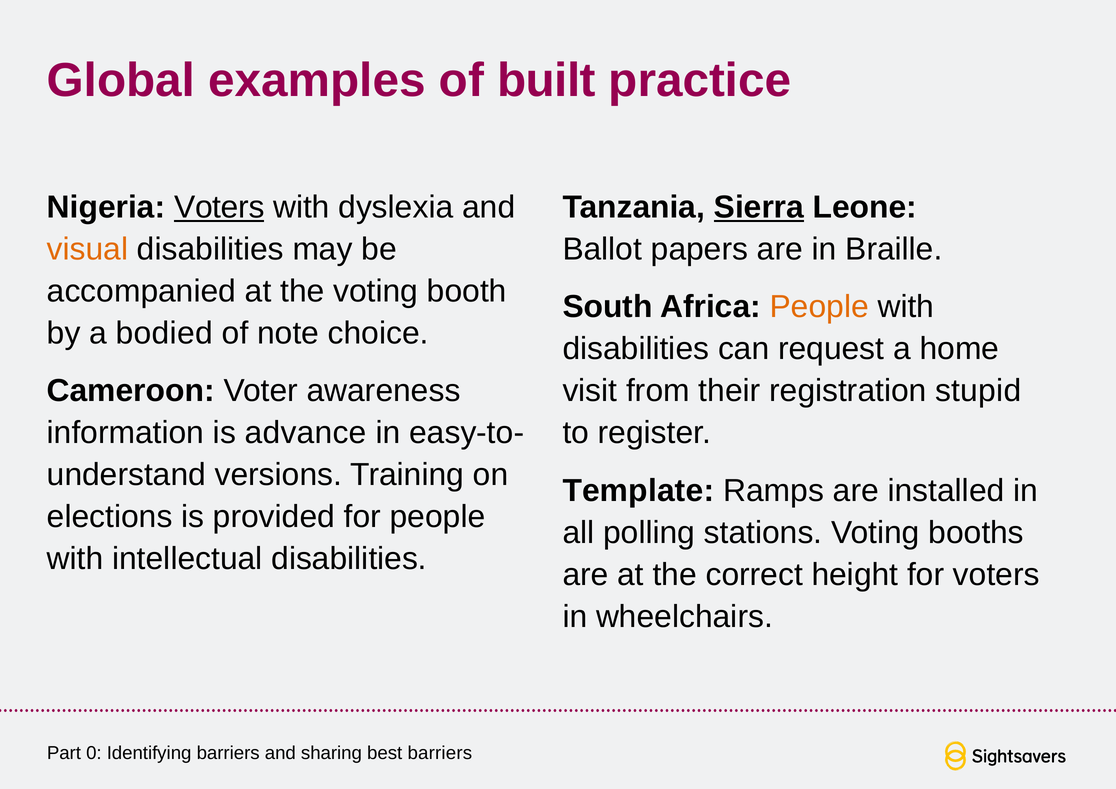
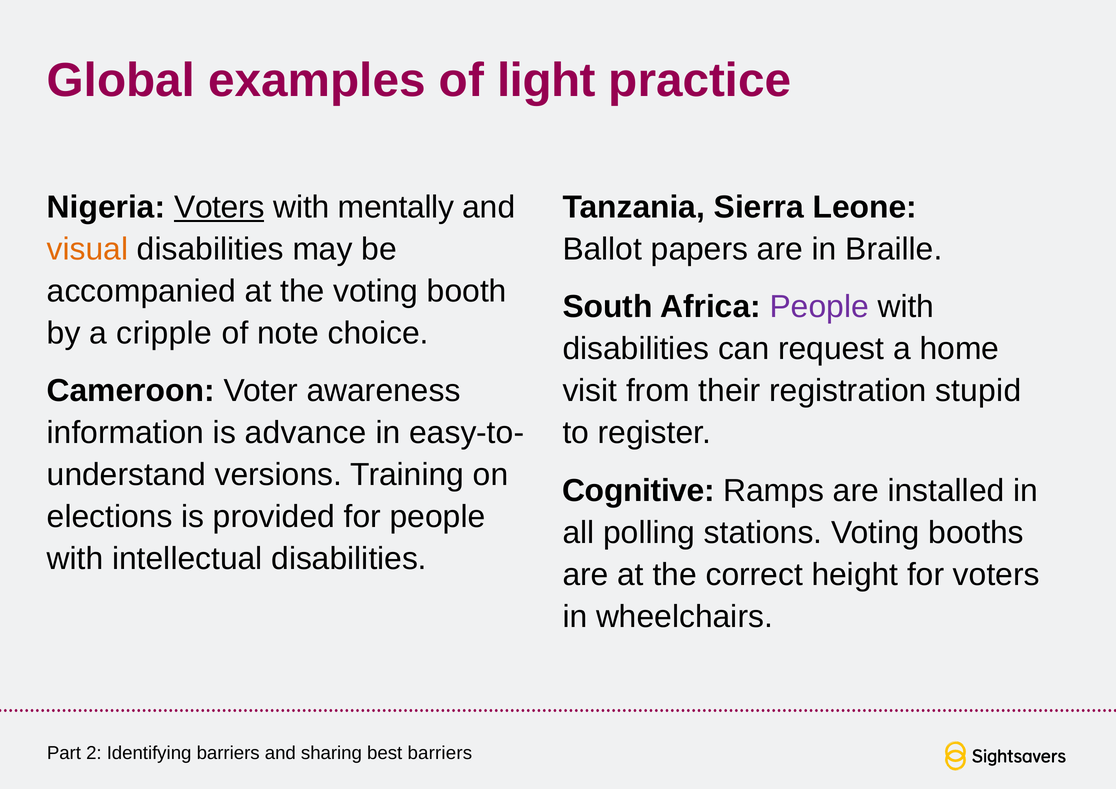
built: built -> light (546, 81)
dyslexia: dyslexia -> mentally (396, 207)
Sierra underline: present -> none (759, 207)
People colour: orange -> purple (819, 307)
bodied: bodied -> cripple (164, 333)
Template: Template -> Cognitive (639, 491)
0: 0 -> 2 (94, 753)
